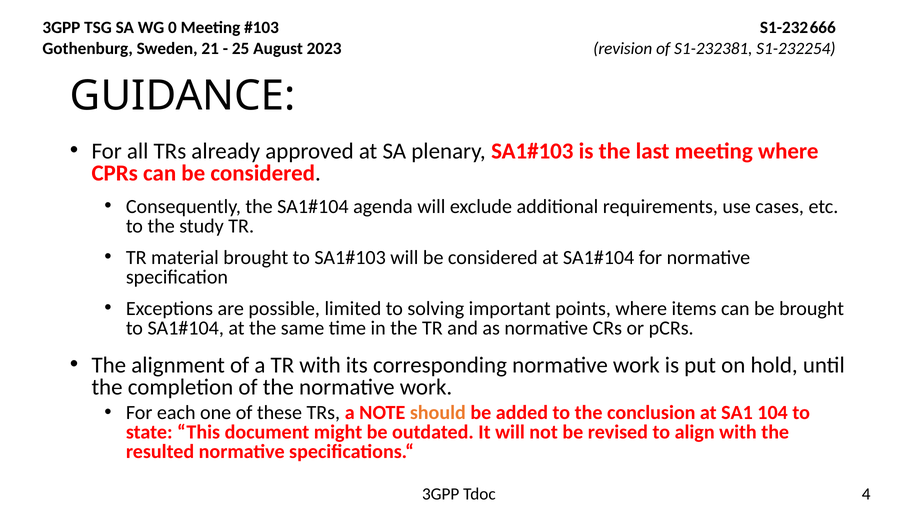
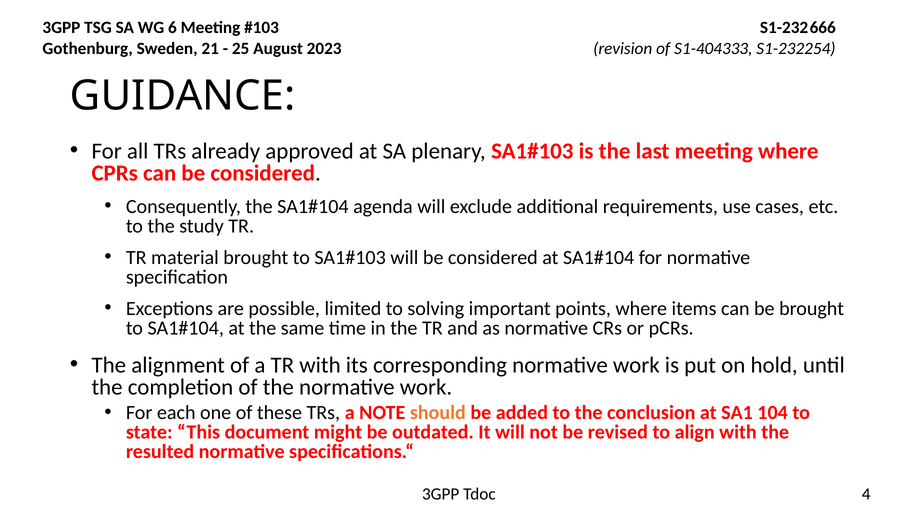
0: 0 -> 6 (172, 28)
S1-232381: S1-232381 -> S1-404333 (713, 48)
